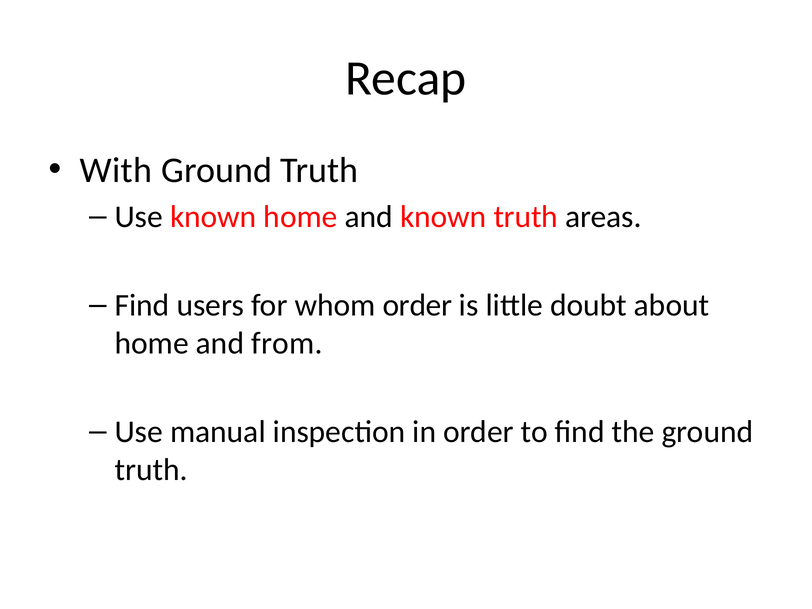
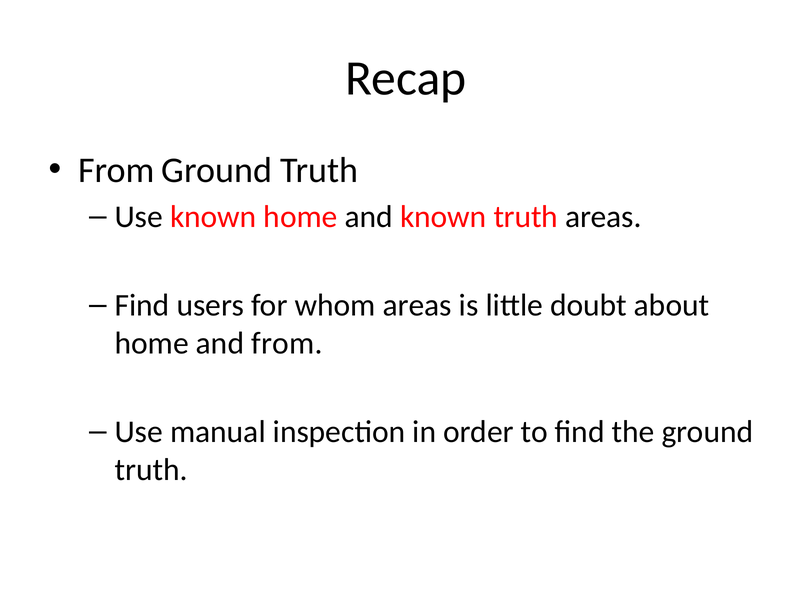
With: With -> From (116, 170)
whom order: order -> areas (417, 305)
